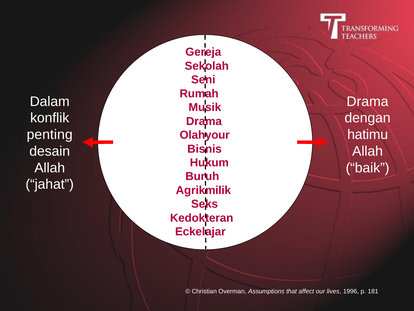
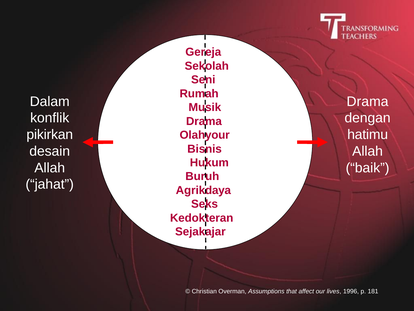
penting: penting -> pikirkan (50, 134)
milik: milik -> daya (218, 190)
Eckel: Eckel -> Sejak (190, 231)
